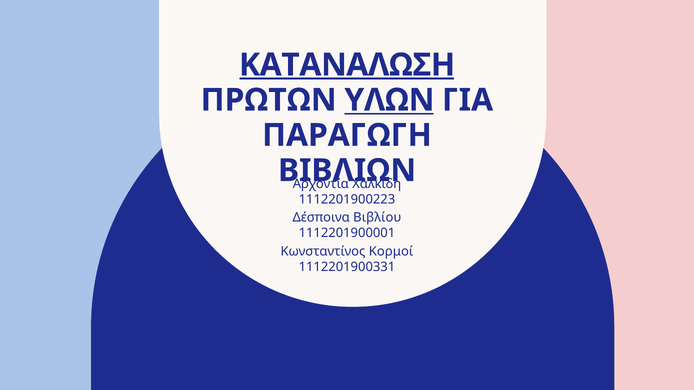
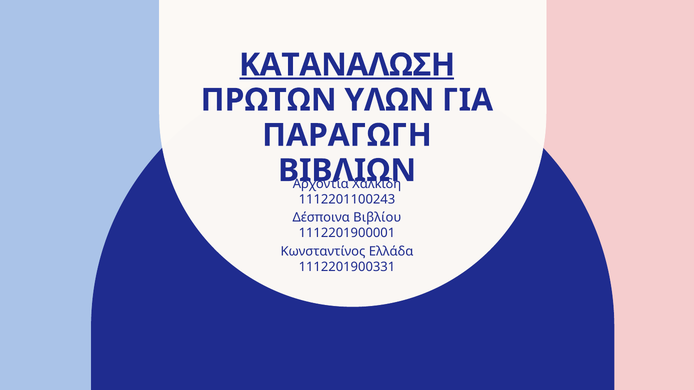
ΥΛΩΝ underline: present -> none (389, 100)
1112201900223: 1112201900223 -> 1112201100243 (347, 200)
Κορμοί: Κορμοί -> Ελλάδα (391, 252)
